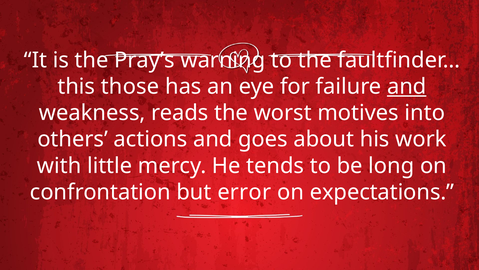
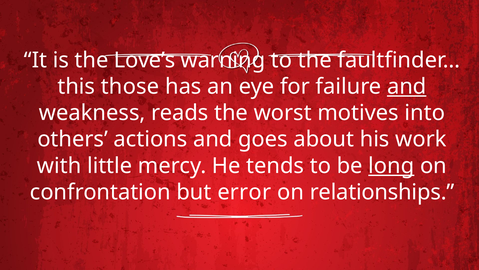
Pray’s: Pray’s -> Love’s (145, 60)
long underline: none -> present (391, 165)
expectations: expectations -> relationships (382, 192)
